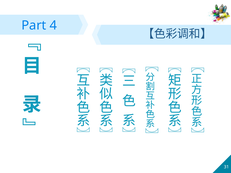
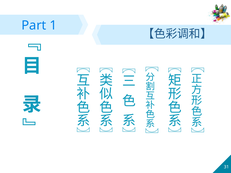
4: 4 -> 1 (53, 25)
